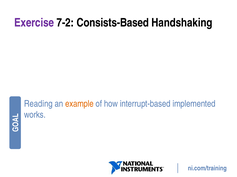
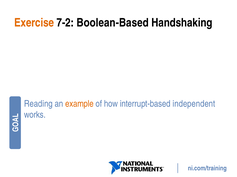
Exercise colour: purple -> orange (34, 23)
Consists-Based: Consists-Based -> Boolean-Based (113, 23)
implemented: implemented -> independent (194, 104)
